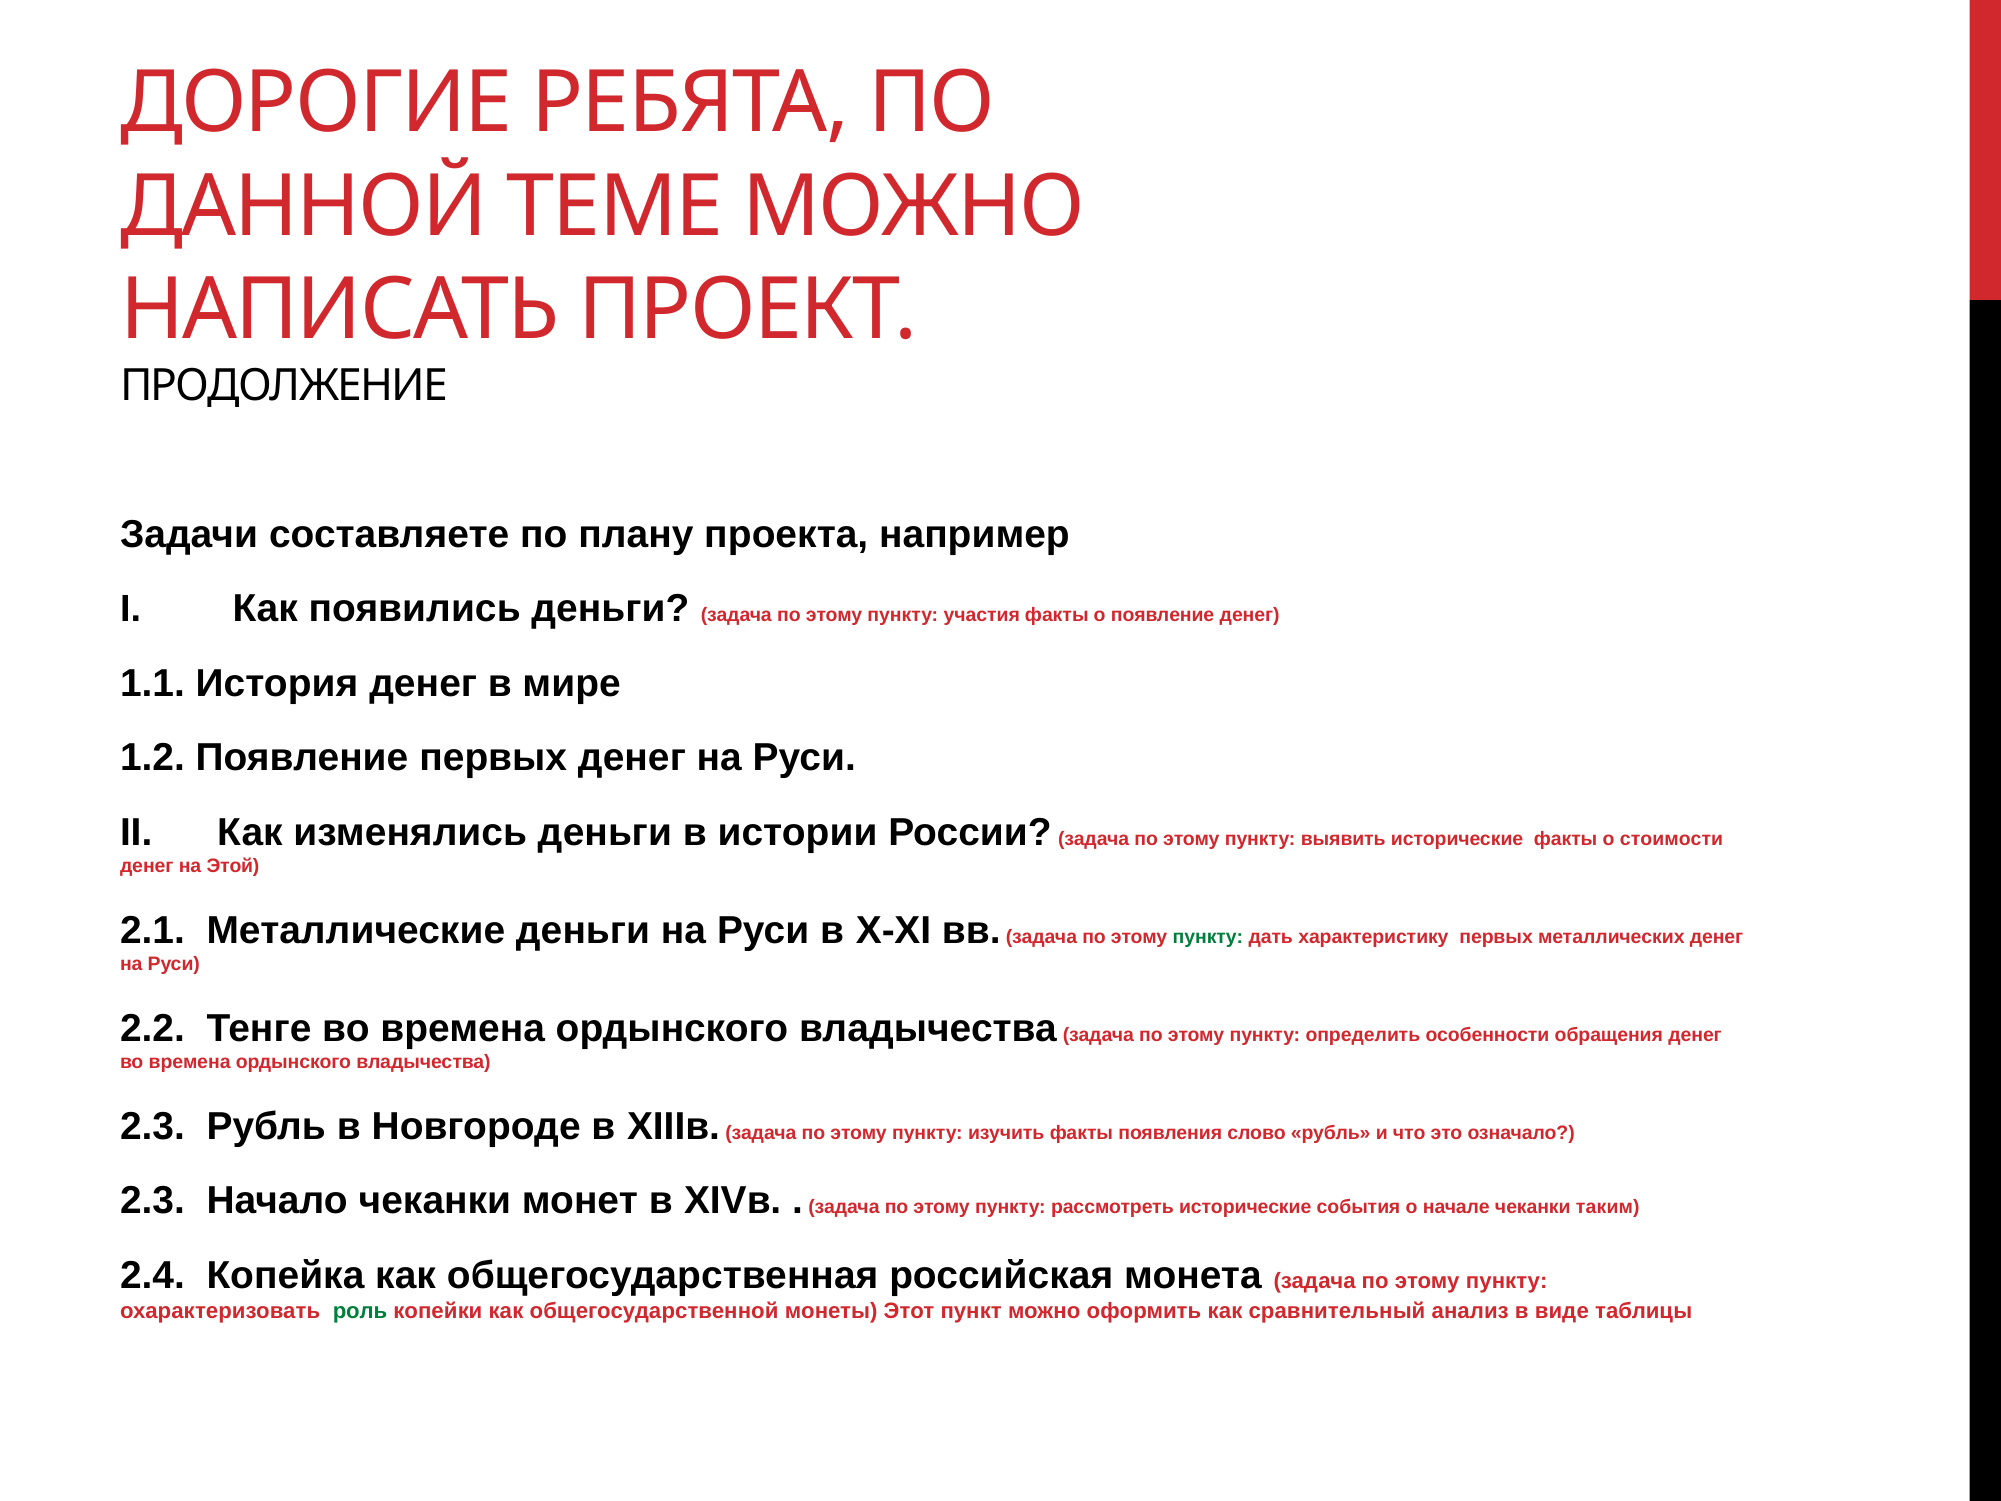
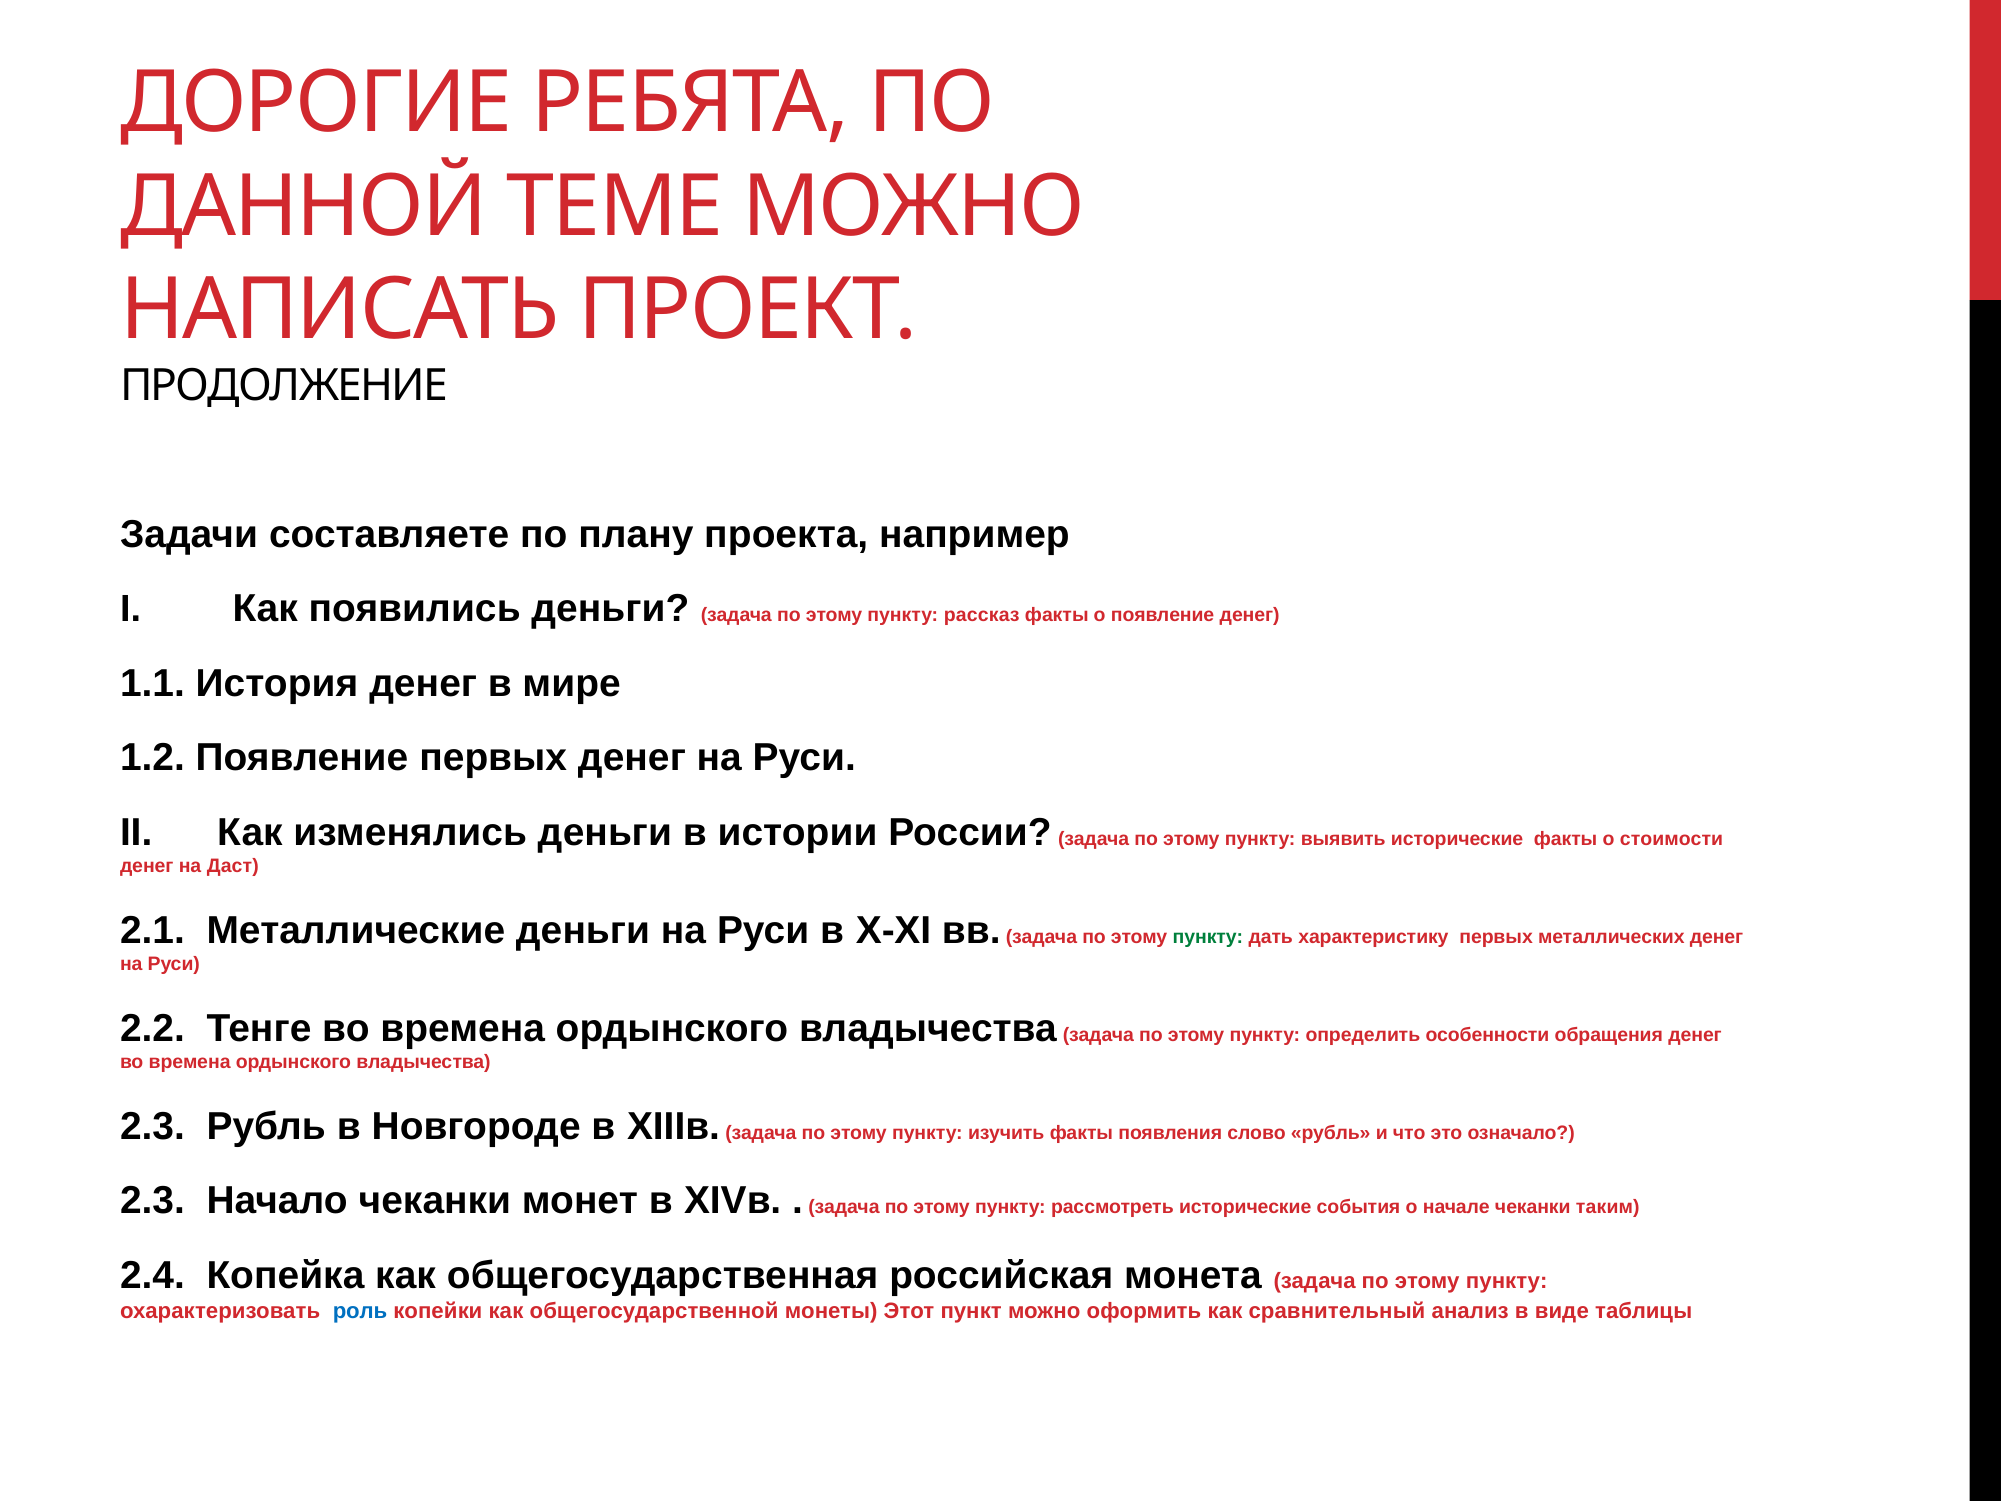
участия: участия -> рассказ (982, 615)
Этой: Этой -> Даст (233, 866)
роль colour: green -> blue (360, 1311)
